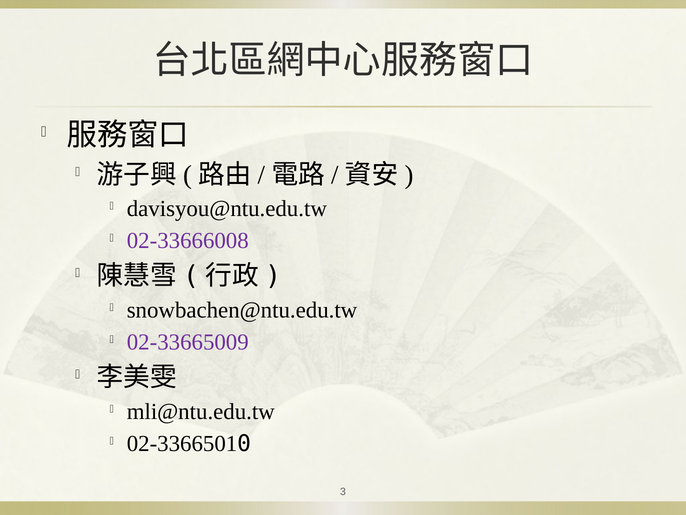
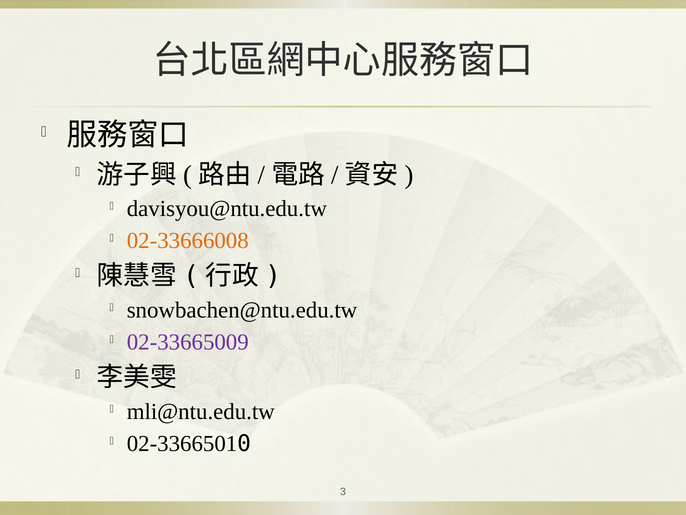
02-33666008 colour: purple -> orange (188, 241)
